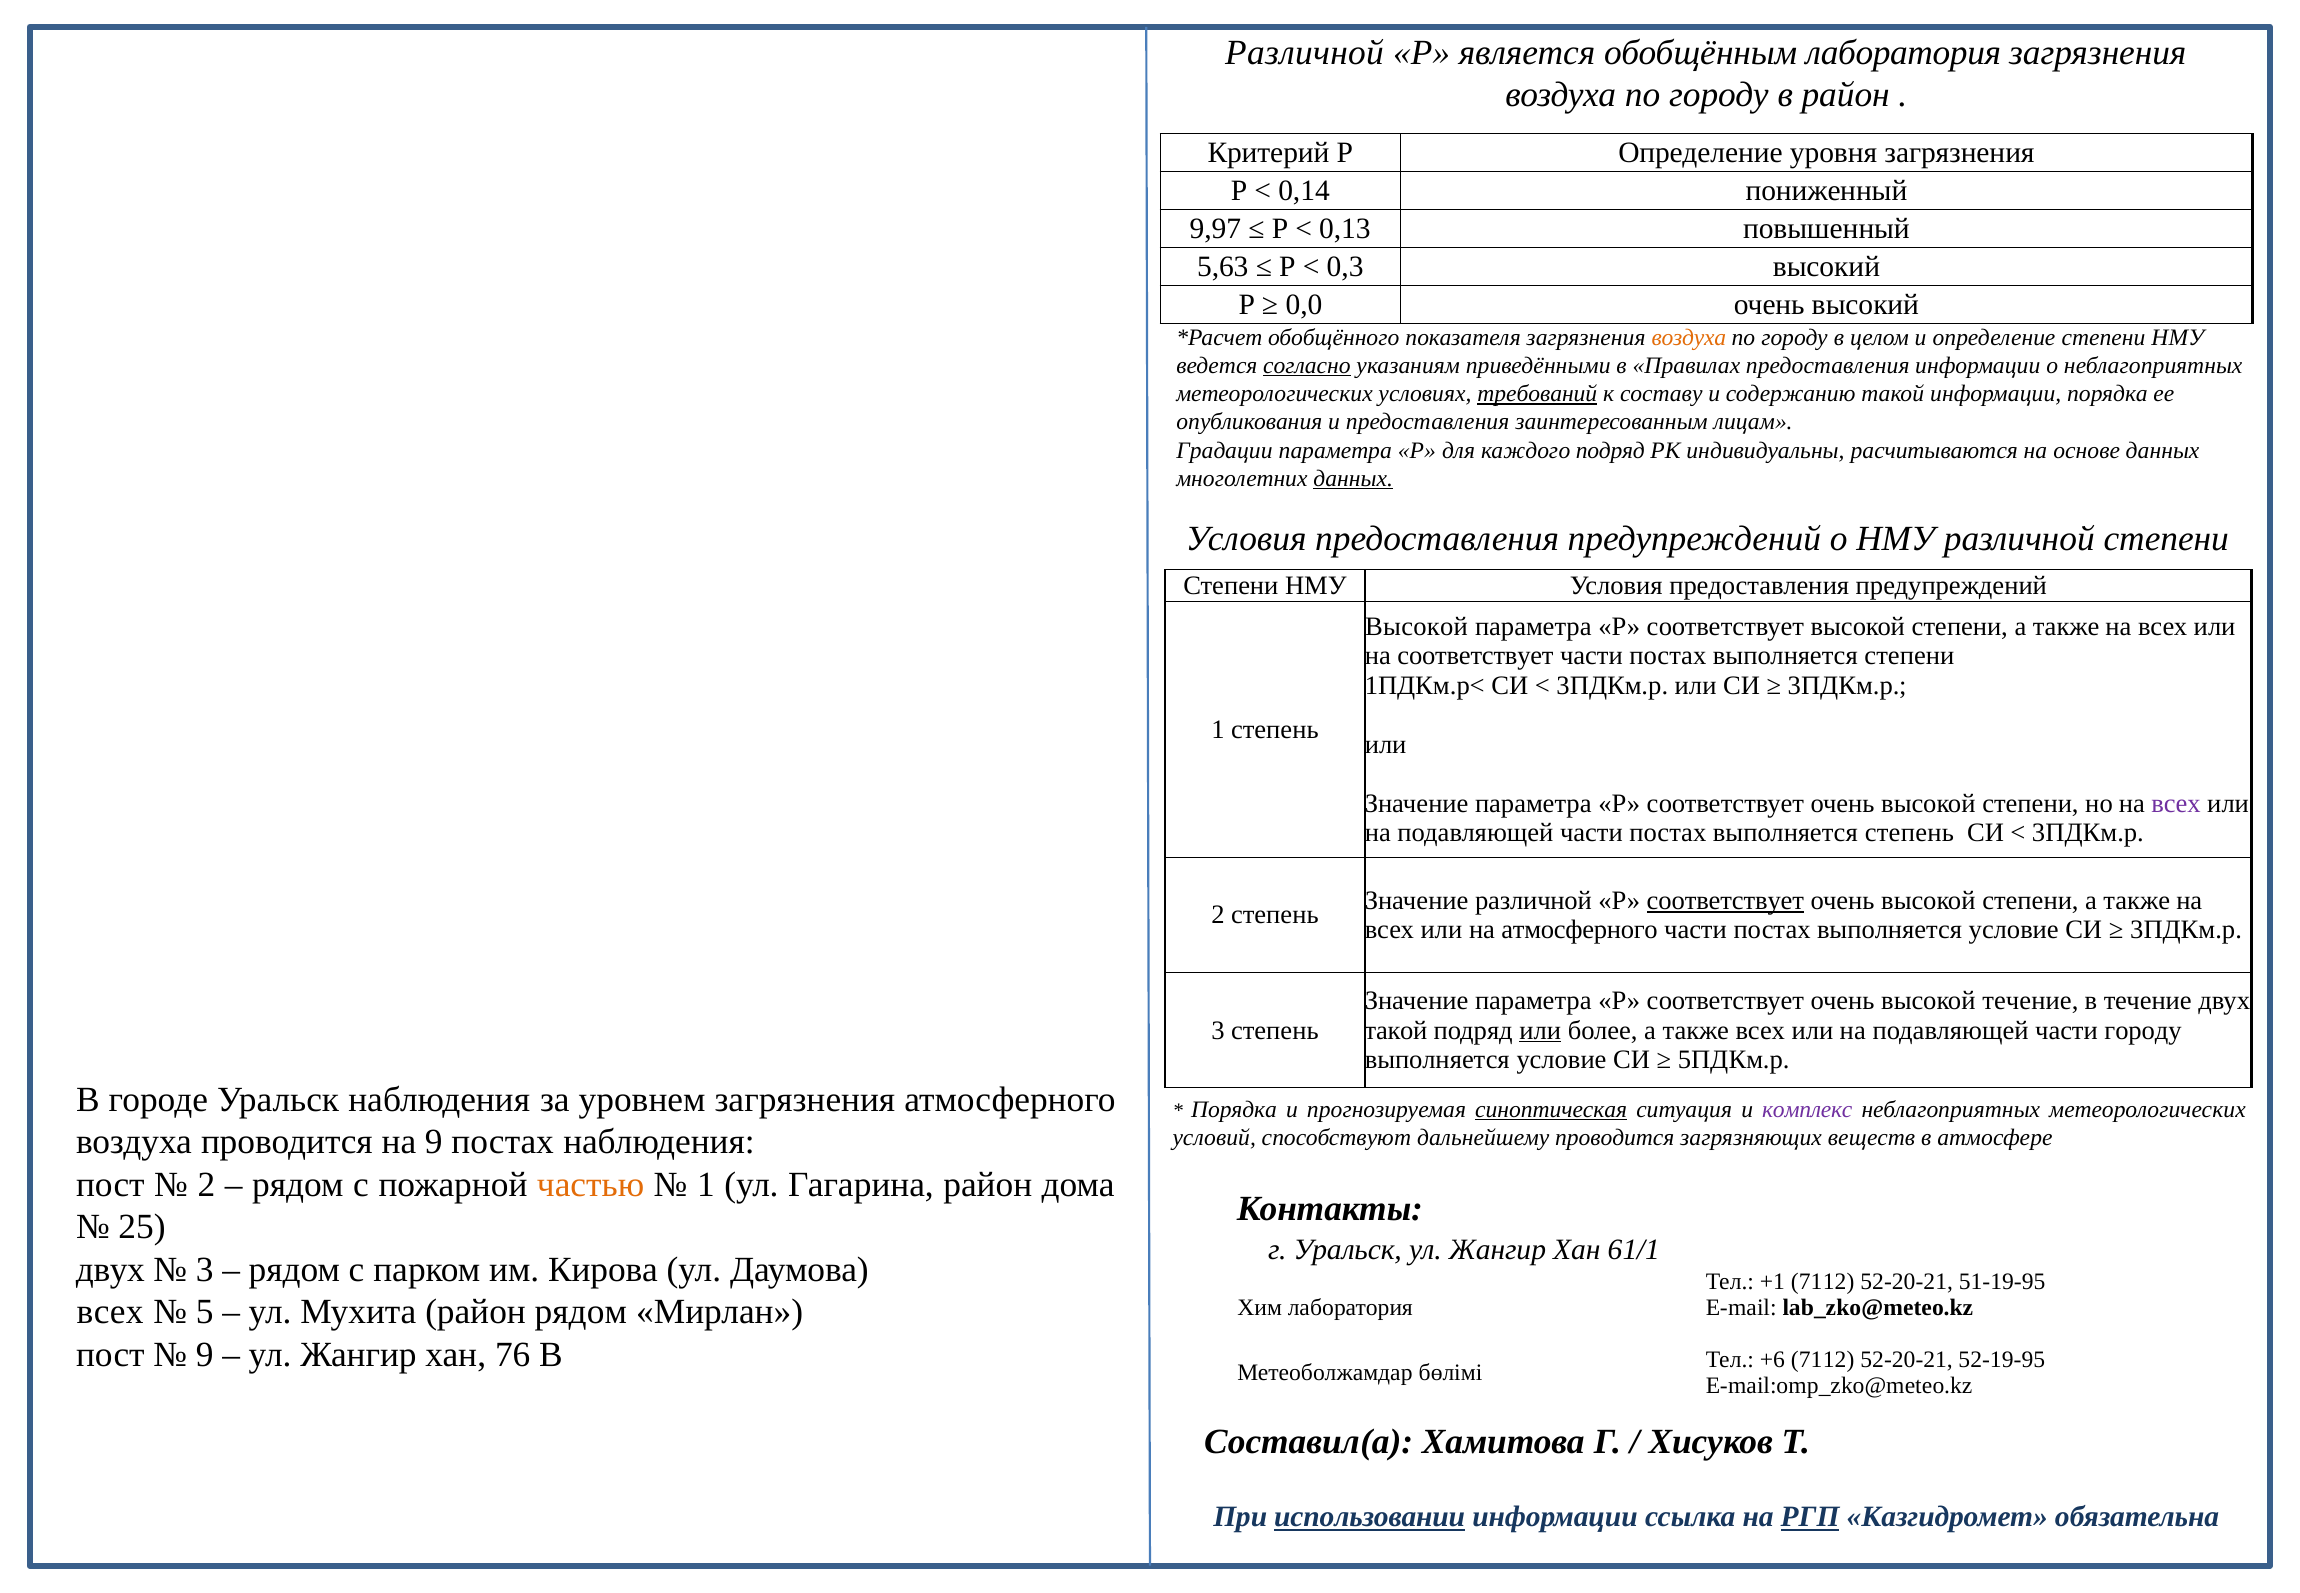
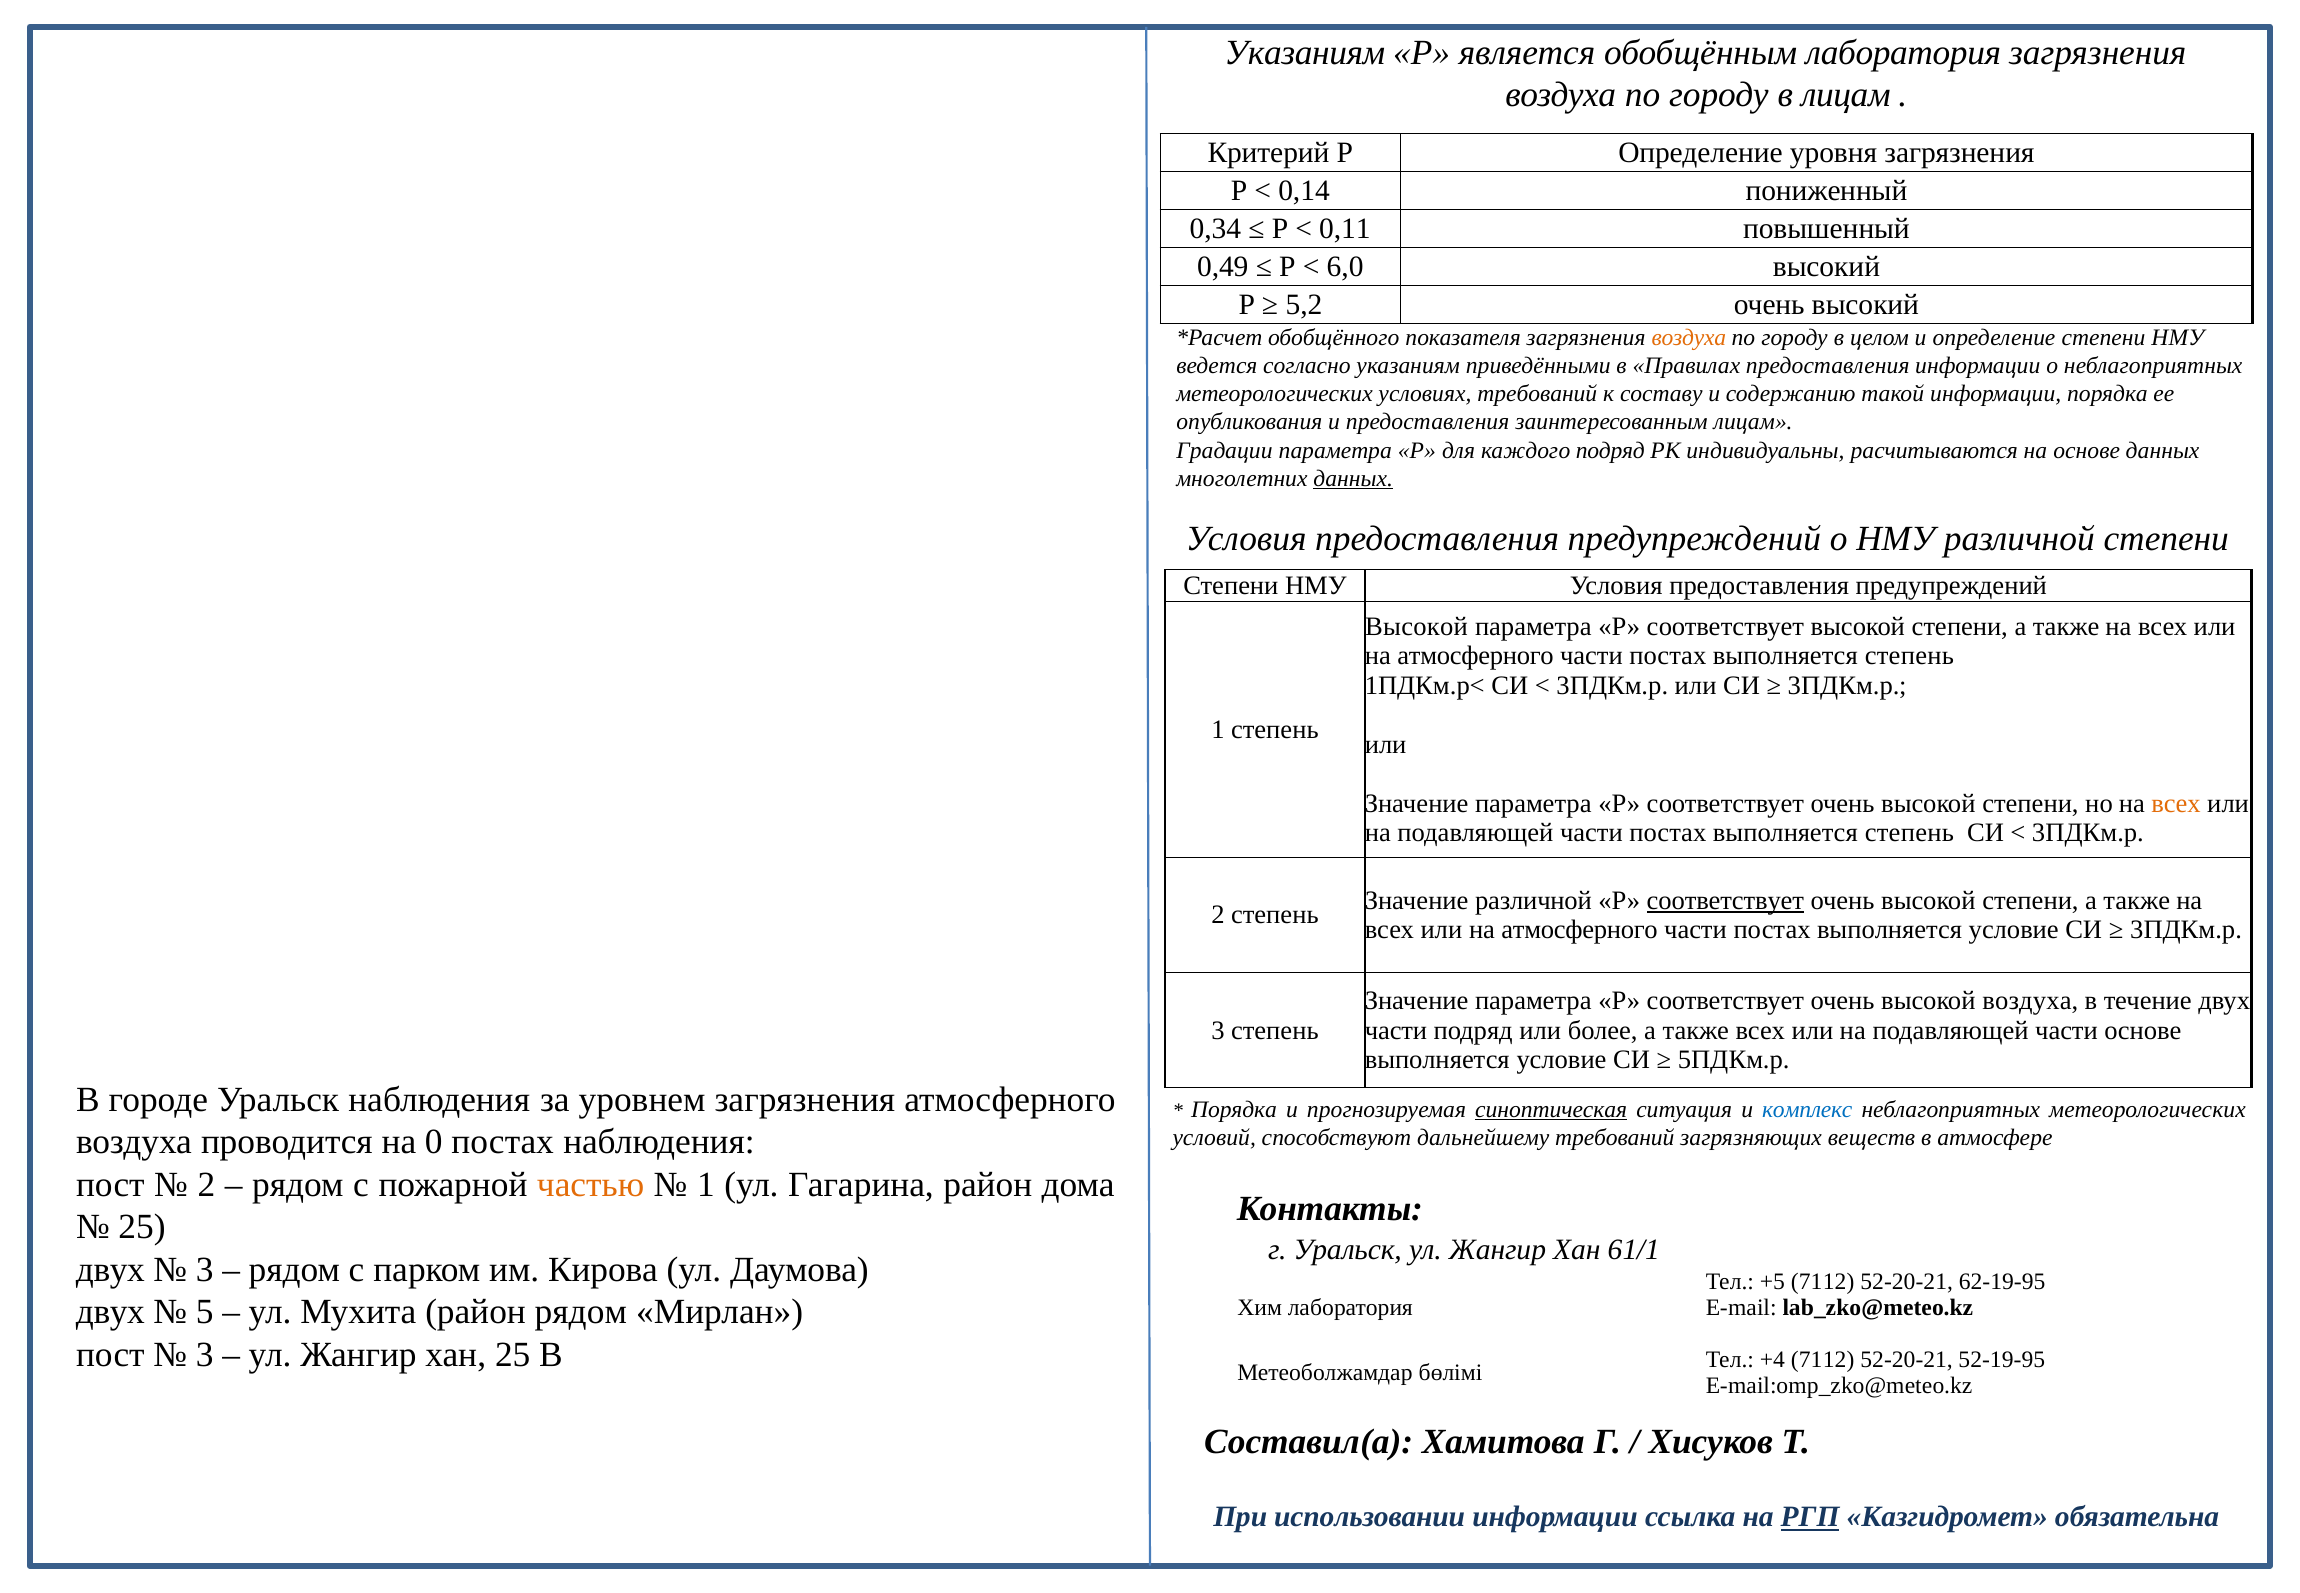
Различной: Различной -> Указаниям (1305, 53)
в район: район -> лицам (1846, 95)
9,97: 9,97 -> 0,34 (1215, 228)
0,13: 0,13 -> 0,11 (1345, 228)
5,63: 5,63 -> 0,49 (1223, 266)
0,3: 0,3 -> 6,0 (1345, 266)
0,0: 0,0 -> 5,2 (1304, 304)
согласно underline: present -> none (1307, 365)
требований underline: present -> none (1537, 394)
соответствует: соответствует -> атмосферного (1476, 656)
степени: степени -> степень (1909, 656)
всех colour: purple -> orange (2176, 803)
высокой течение: течение -> воздуха (2030, 1000)
такой: такой -> части (1396, 1030)
или underline: present -> none (1540, 1030)
части городу: городу -> основе (2143, 1030)
комплекс colour: purple -> blue (1807, 1109)
на 9: 9 -> 0 (434, 1142)
дальнейшему проводится: проводится -> требований (1615, 1137)
+1: +1 -> +5 (1772, 1281)
51-19-95: 51-19-95 -> 62-19-95 (2002, 1281)
всех: всех -> двух (110, 1311)
9: 9 -> 3 (205, 1354)
хан 76: 76 -> 25 (513, 1354)
+6: +6 -> +4 (1772, 1359)
использовании underline: present -> none (1370, 1516)
